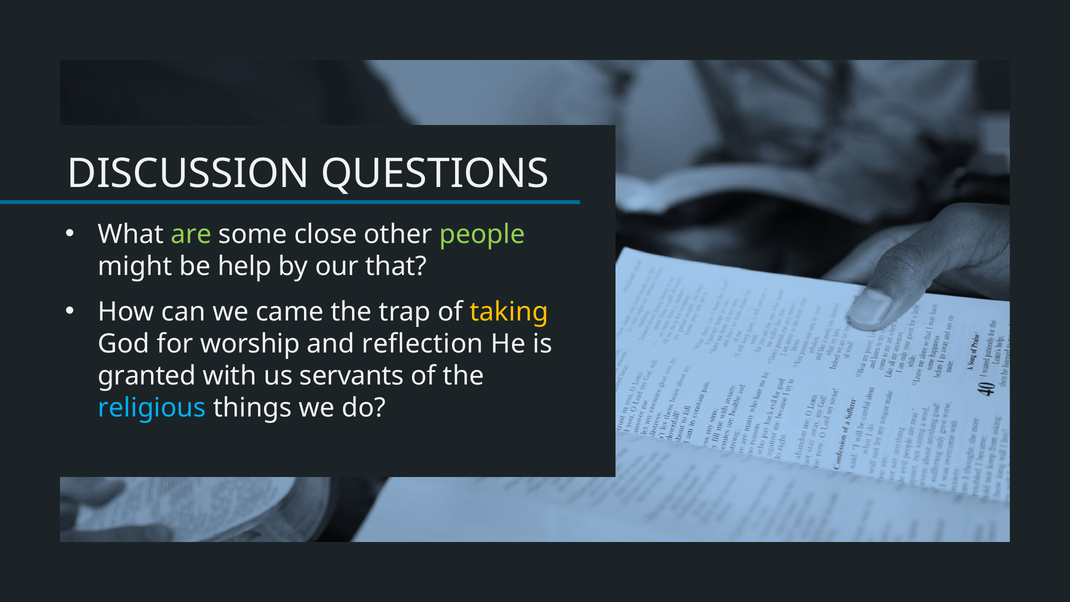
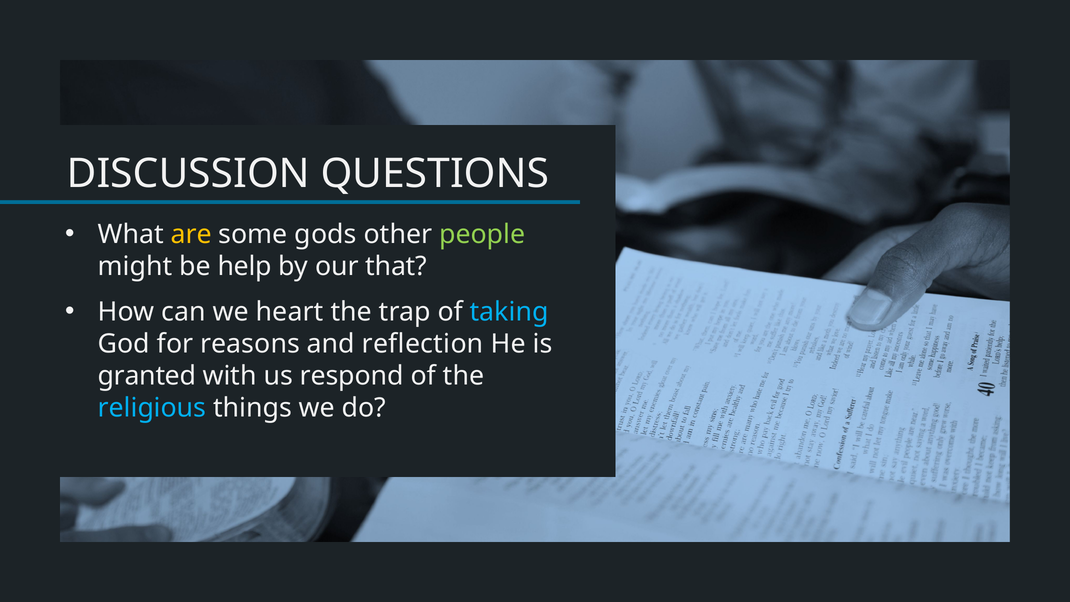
are colour: light green -> yellow (191, 234)
close: close -> gods (326, 234)
came: came -> heart (290, 312)
taking colour: yellow -> light blue (509, 312)
worship: worship -> reasons (250, 344)
servants: servants -> respond (352, 376)
